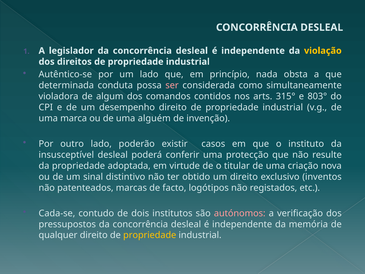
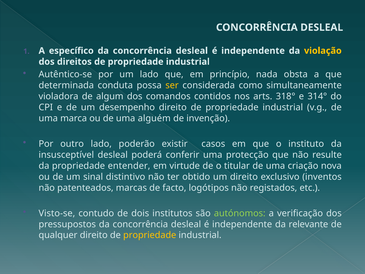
legislador: legislador -> específico (71, 51)
ser colour: pink -> yellow (172, 85)
315°: 315° -> 318° (286, 96)
803°: 803° -> 314° (317, 96)
adoptada: adoptada -> entender (129, 166)
Cada-se: Cada-se -> Visto-se (57, 213)
autónomos colour: pink -> light green (240, 213)
memória: memória -> relevante (308, 224)
